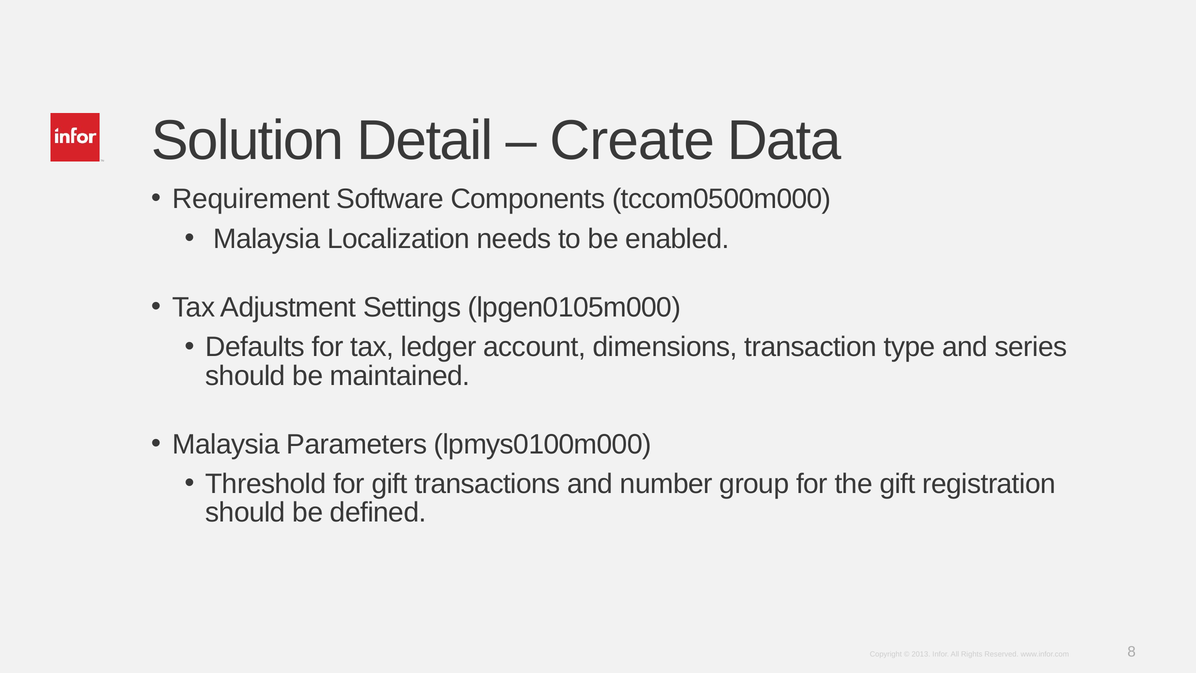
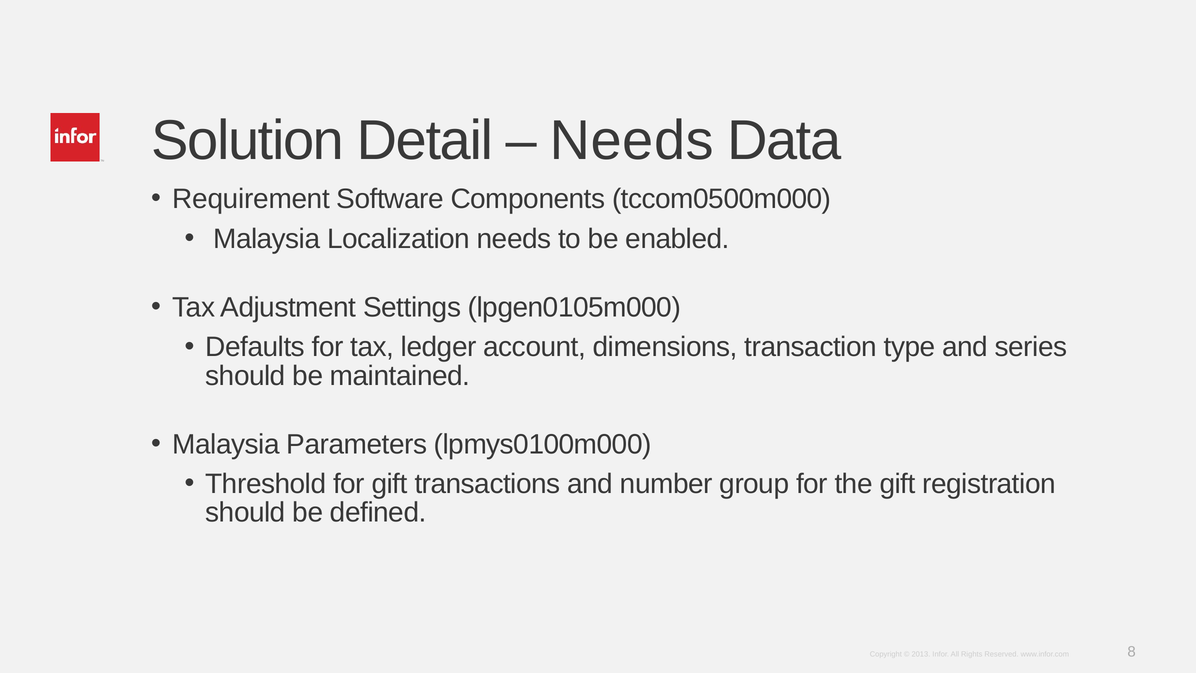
Create: Create -> Needs (632, 141)
